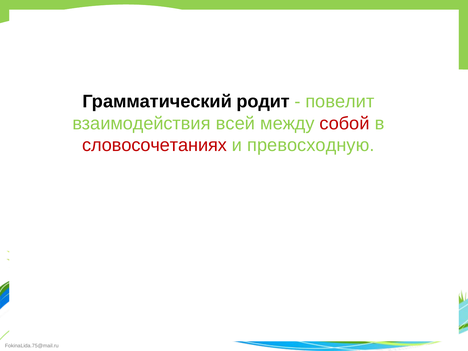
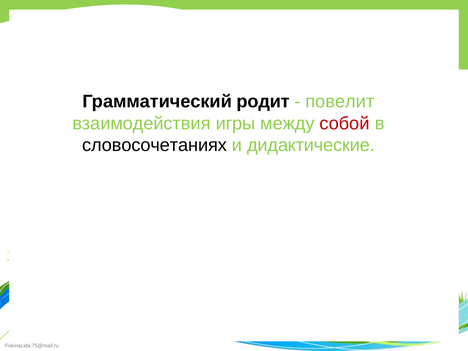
всей: всей -> игры (236, 123)
словосочетаниях colour: red -> black (155, 145)
превосходную: превосходную -> дидактические (311, 145)
